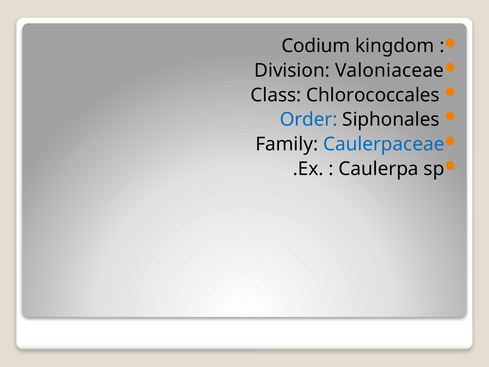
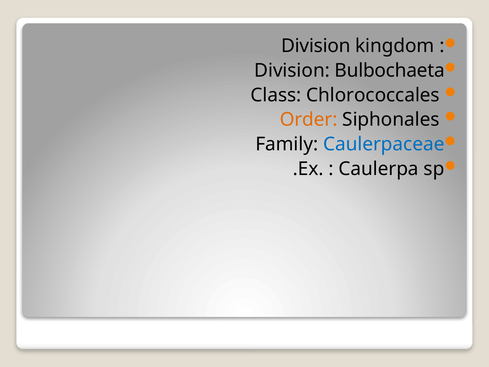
Codium: Codium -> Division (316, 46)
Valoniaceae: Valoniaceae -> Bulbochaeta (390, 71)
Order colour: blue -> orange (309, 120)
